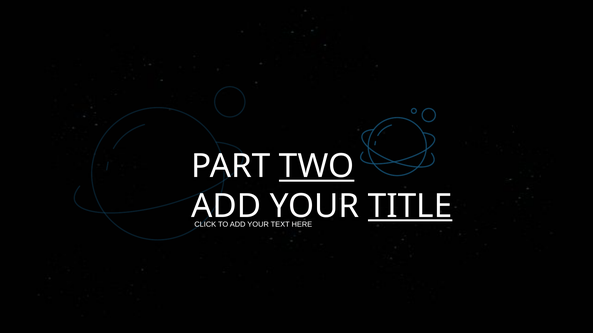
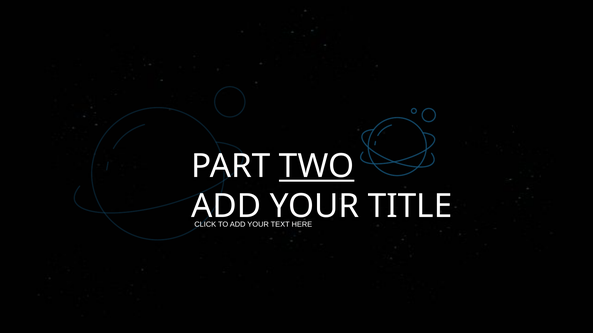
TITLE underline: present -> none (410, 206)
